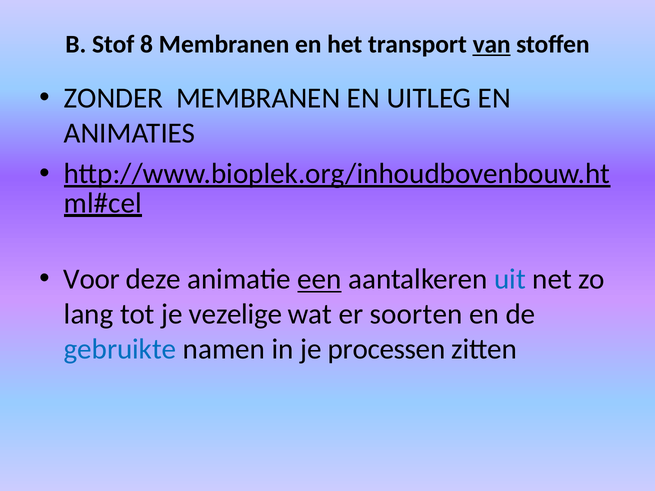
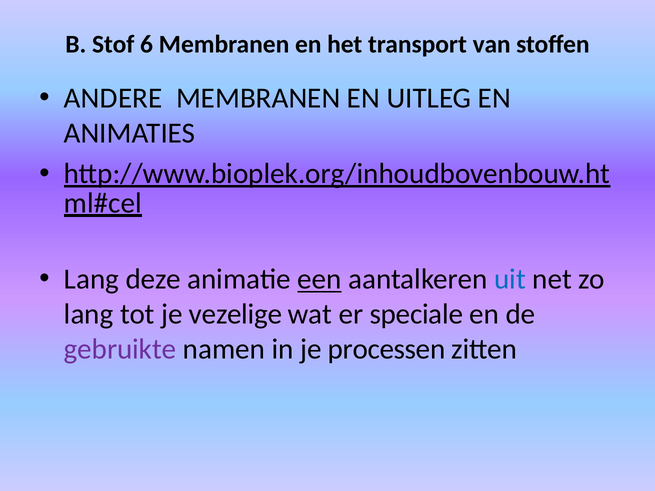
8: 8 -> 6 (147, 44)
van underline: present -> none (492, 44)
ZONDER: ZONDER -> ANDERE (113, 98)
Voor: Voor -> Lang (91, 279)
soorten: soorten -> speciale (416, 314)
gebruikte colour: blue -> purple (120, 349)
